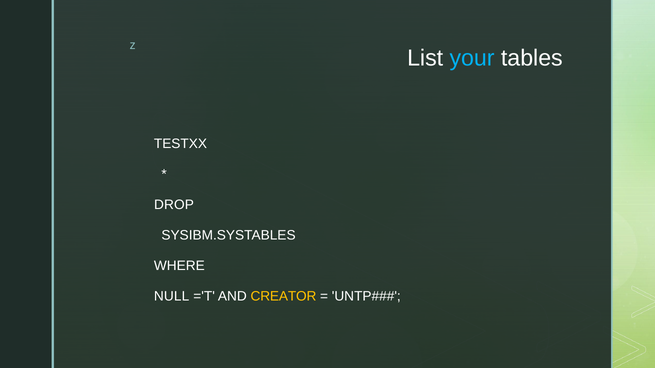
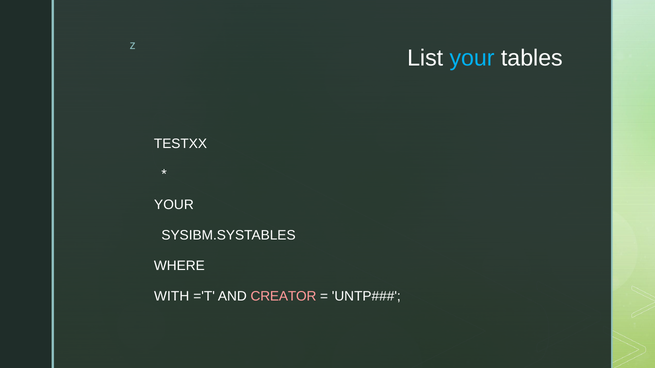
DROP: DROP -> YOUR (174, 205)
NULL: NULL -> WITH (172, 297)
CREATOR colour: yellow -> pink (283, 297)
